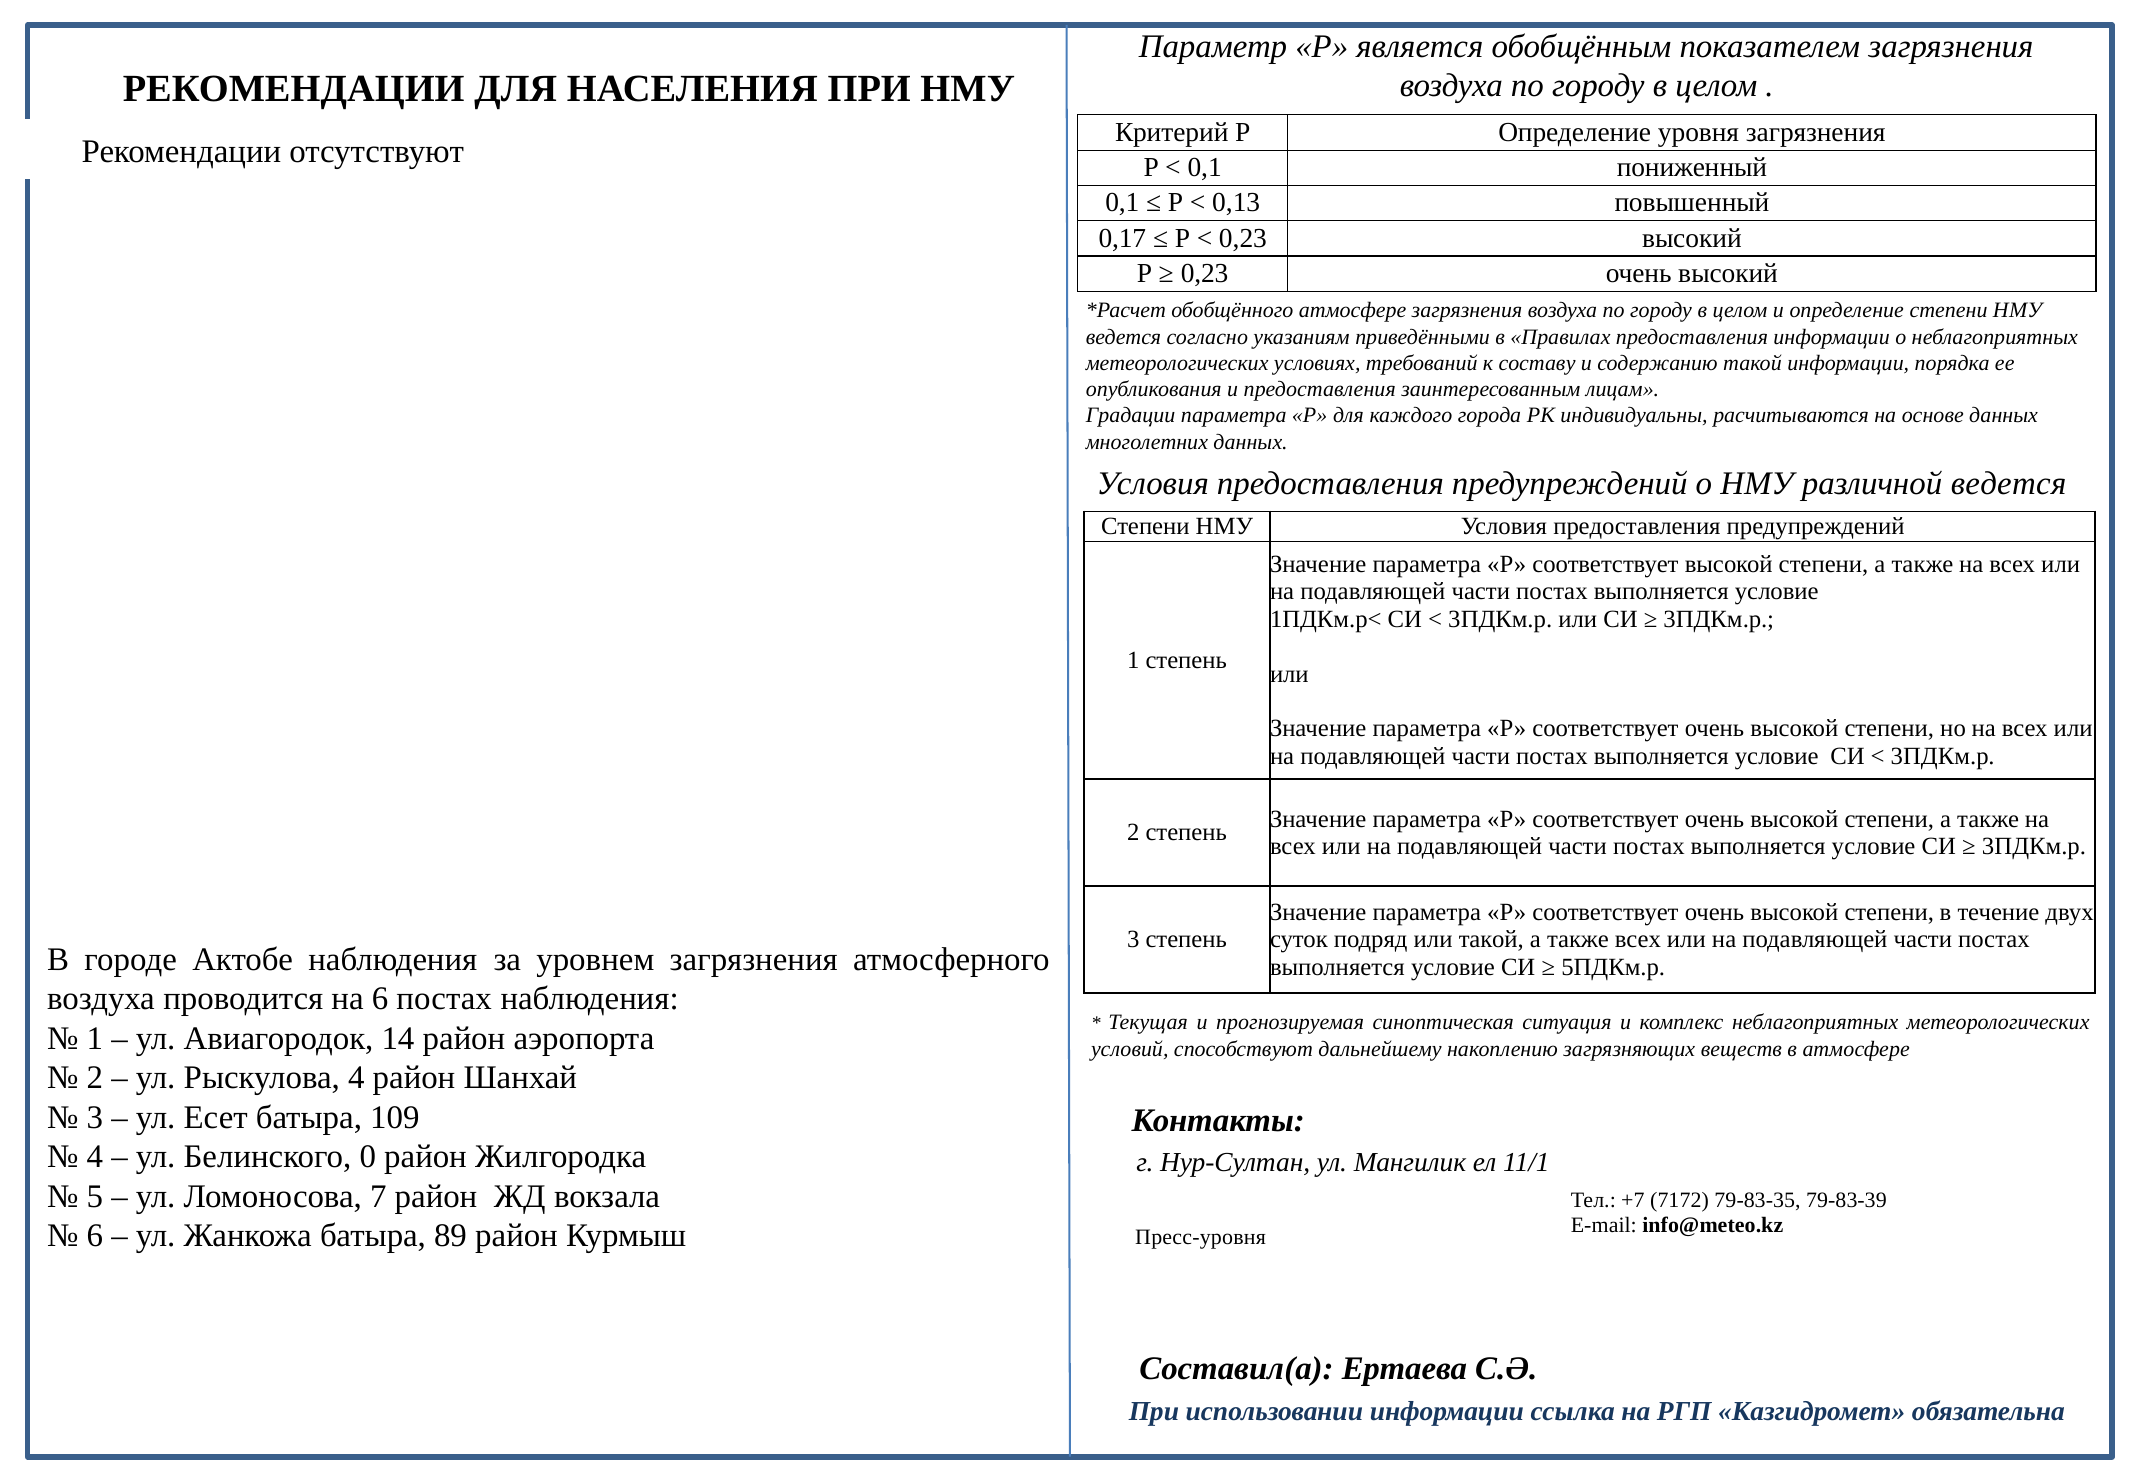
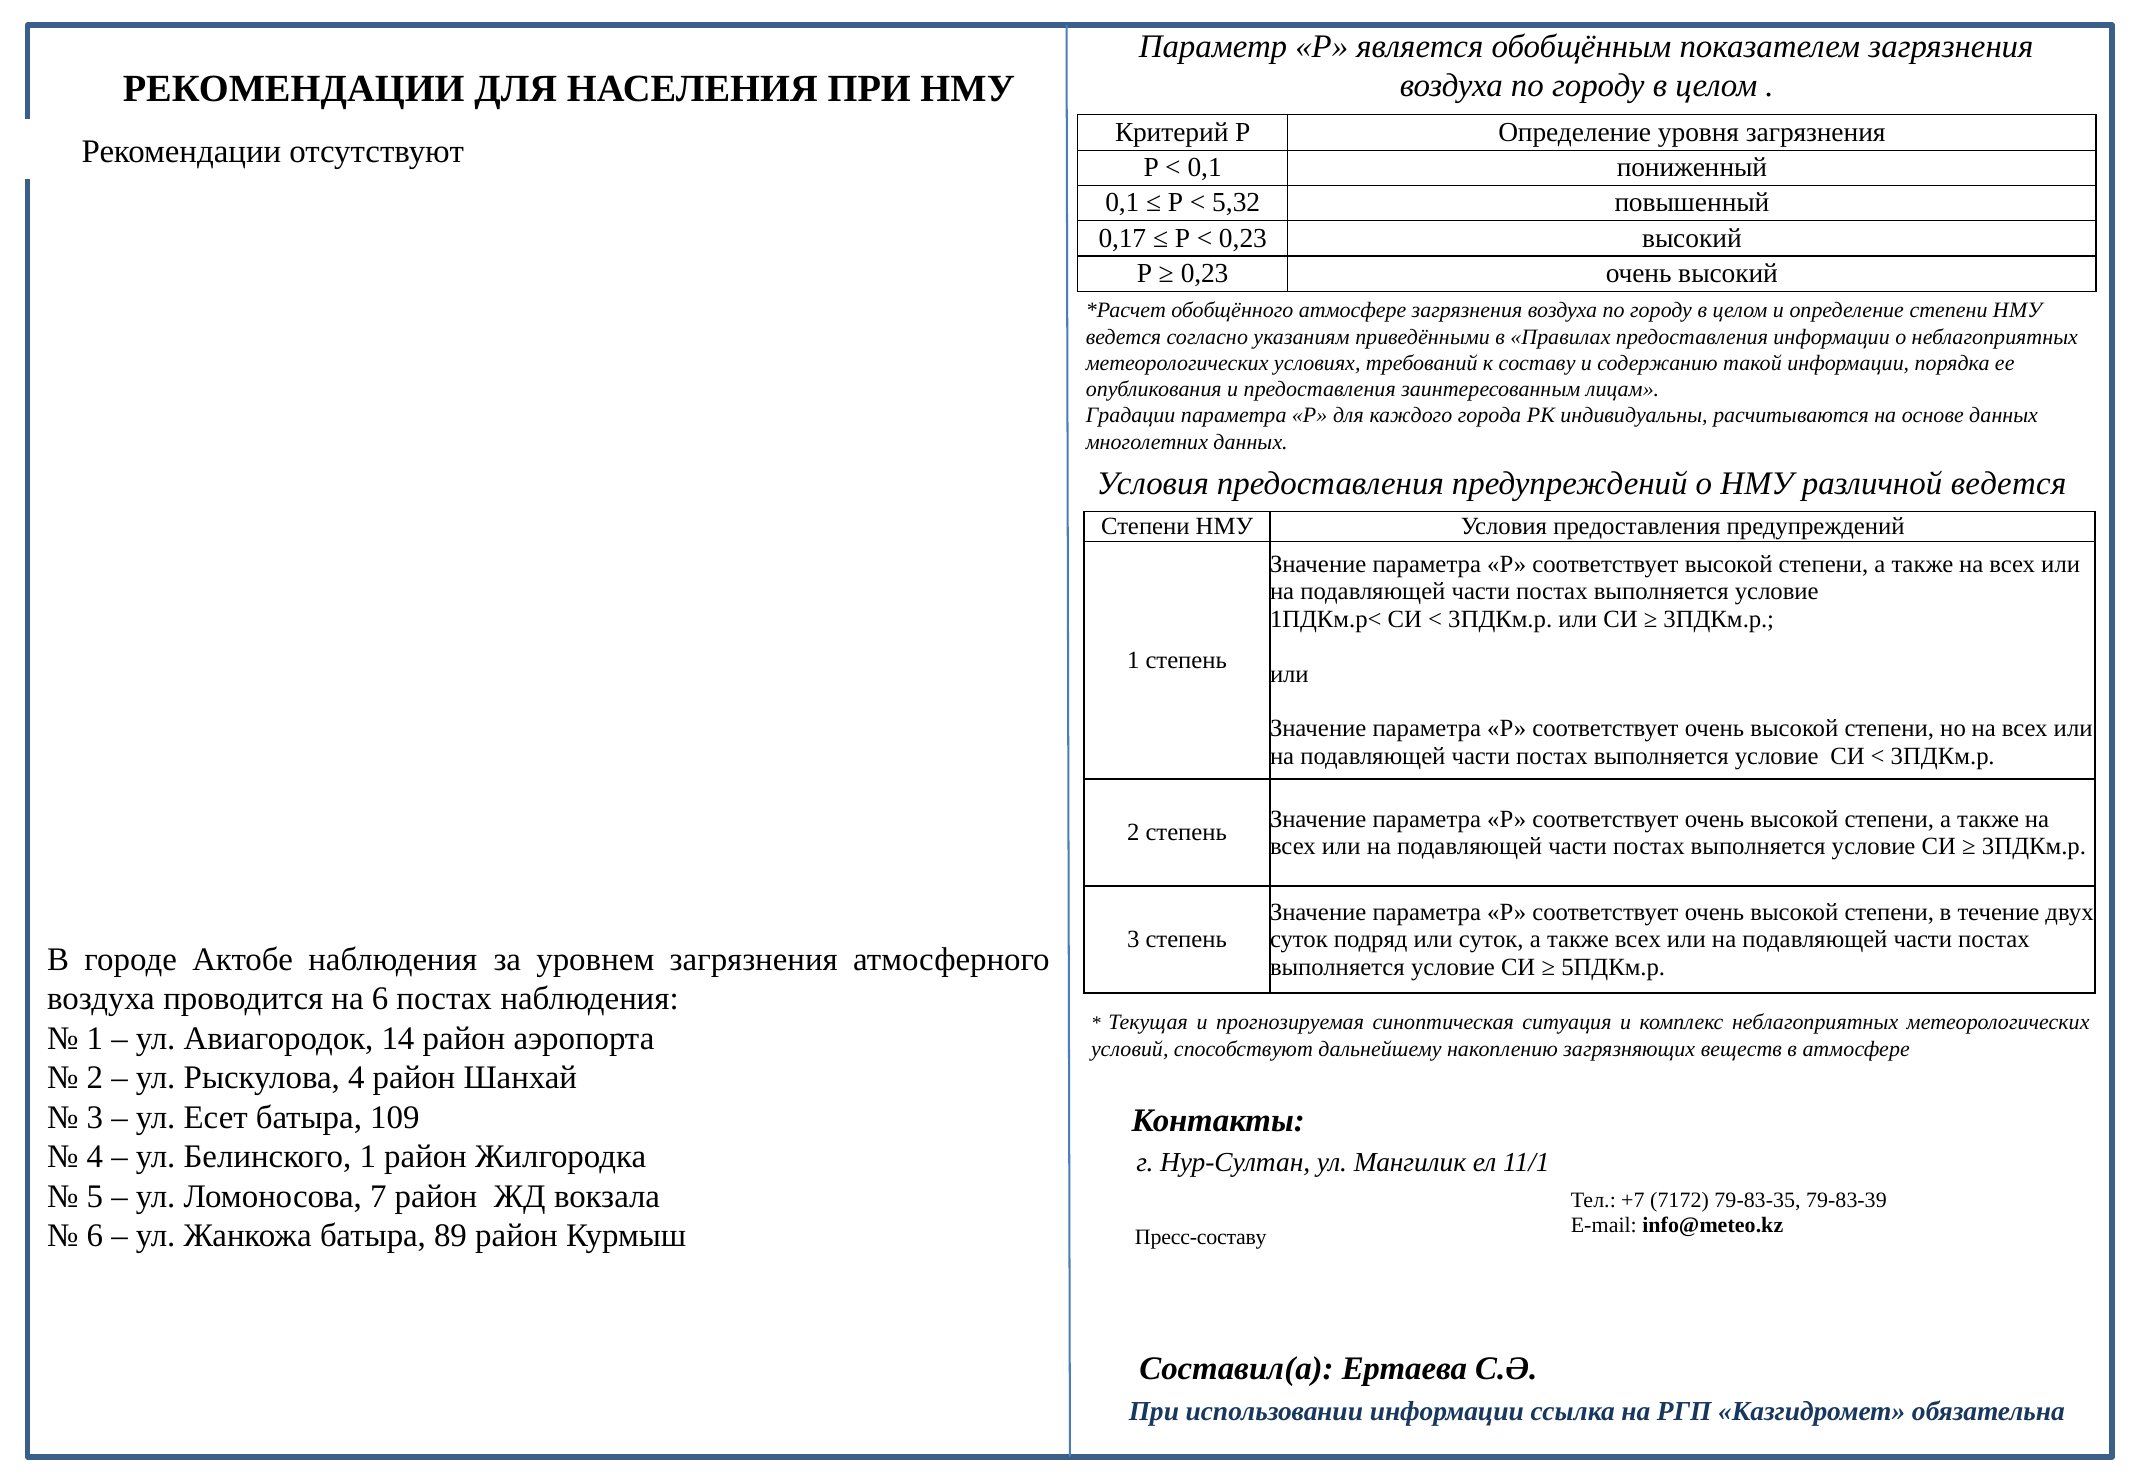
0,13: 0,13 -> 5,32 (1236, 203)
или такой: такой -> суток (1491, 939)
Белинского 0: 0 -> 1 (368, 1157)
Пресс-уровня: Пресс-уровня -> Пресс-составу (1201, 1237)
